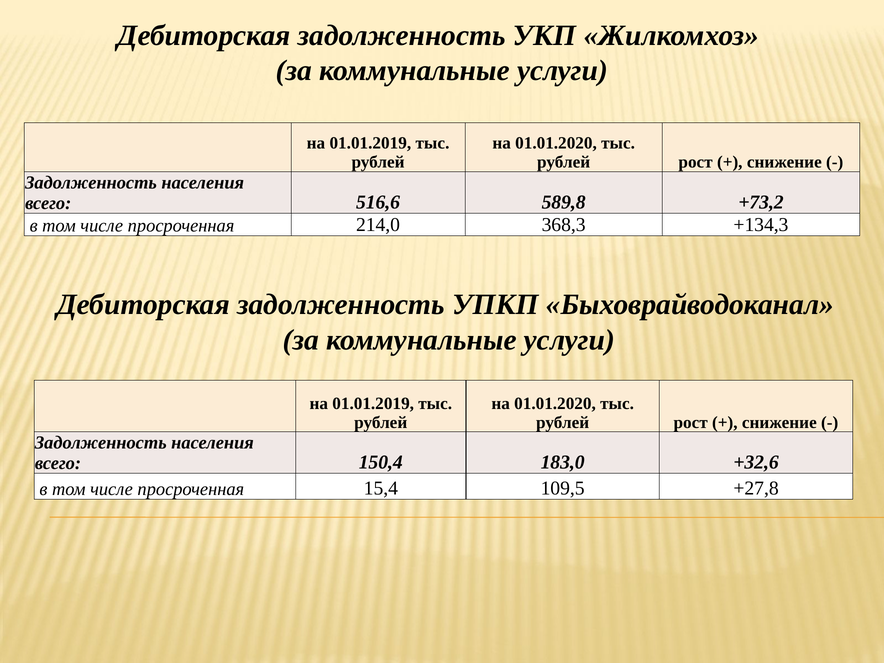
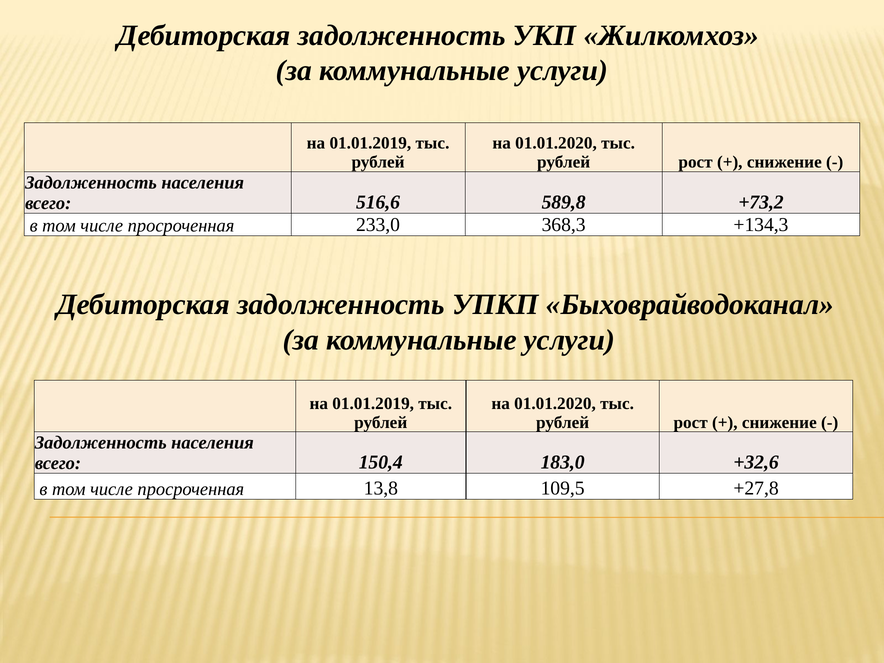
214,0: 214,0 -> 233,0 (378, 225)
15,4: 15,4 -> 13,8 (381, 488)
